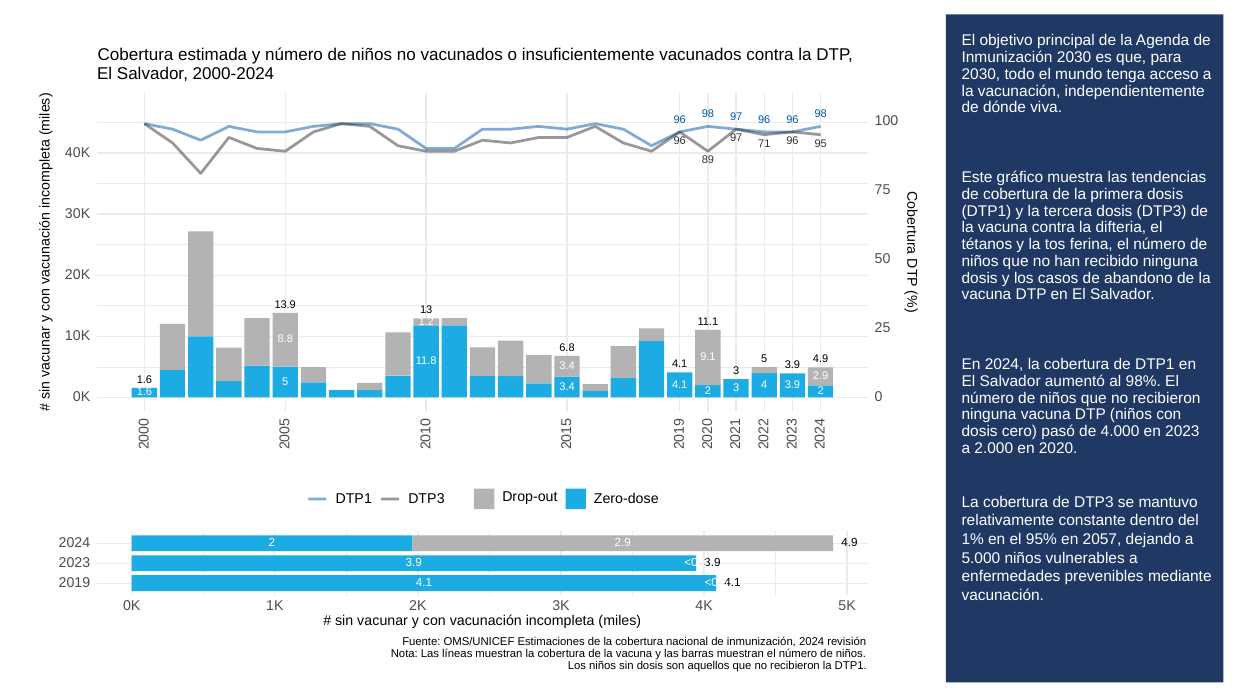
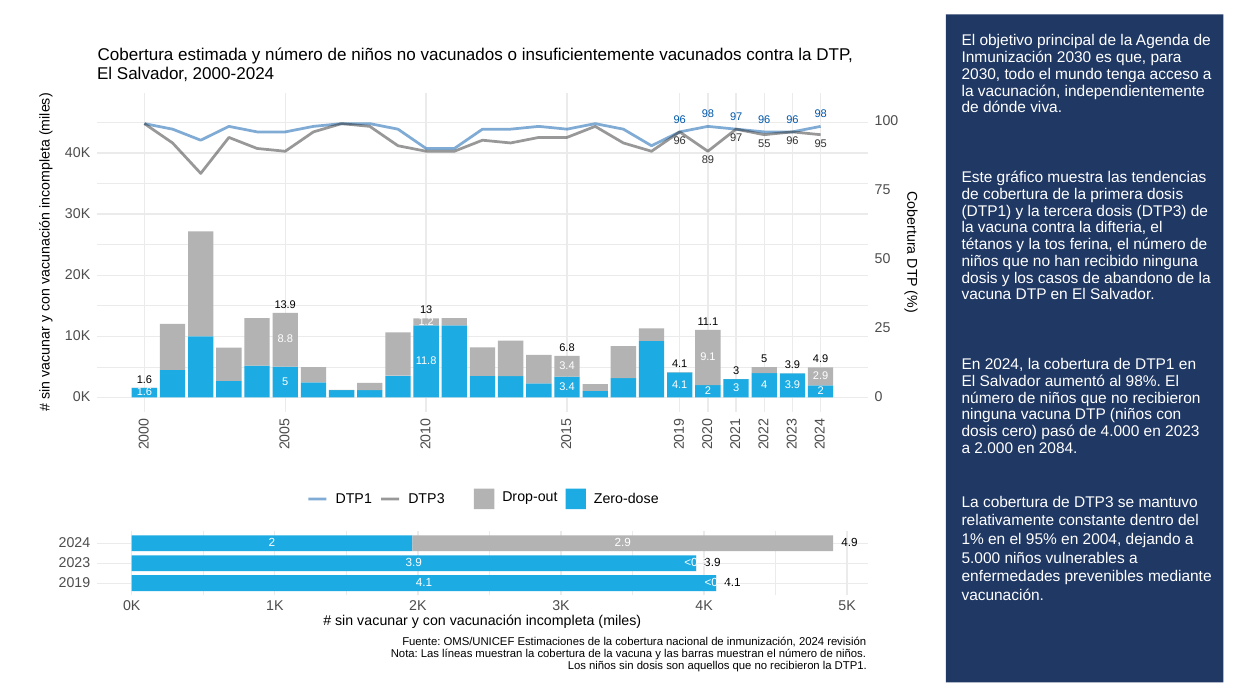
71: 71 -> 55 (764, 144)
2020: 2020 -> 2084 (1058, 448)
2057: 2057 -> 2004 (1102, 539)
